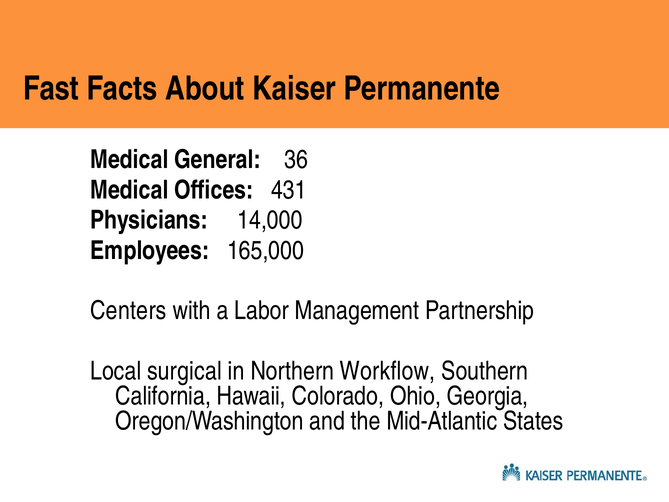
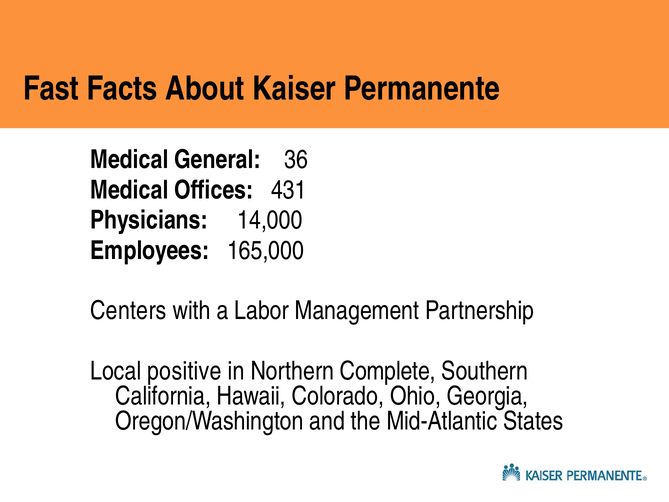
surgical: surgical -> positive (184, 371)
Workflow: Workflow -> Complete (388, 371)
